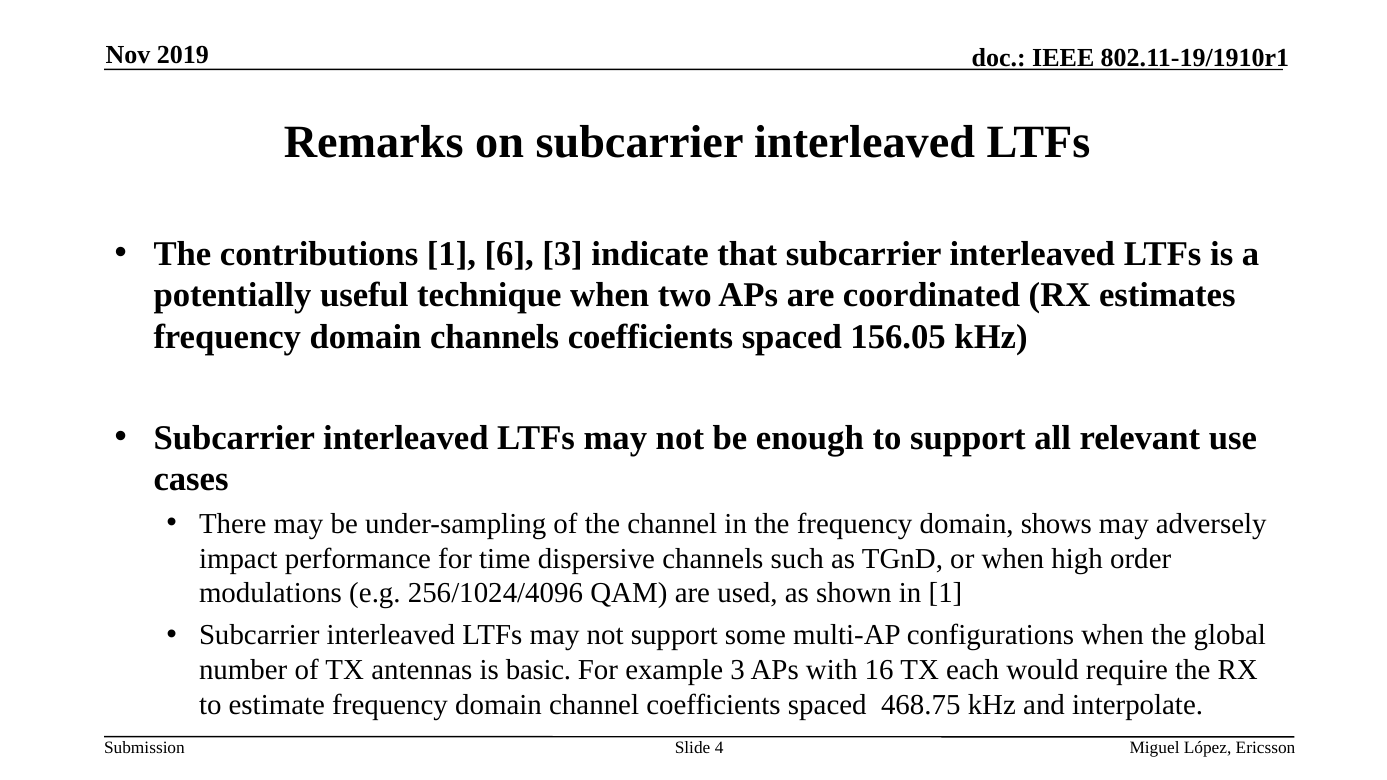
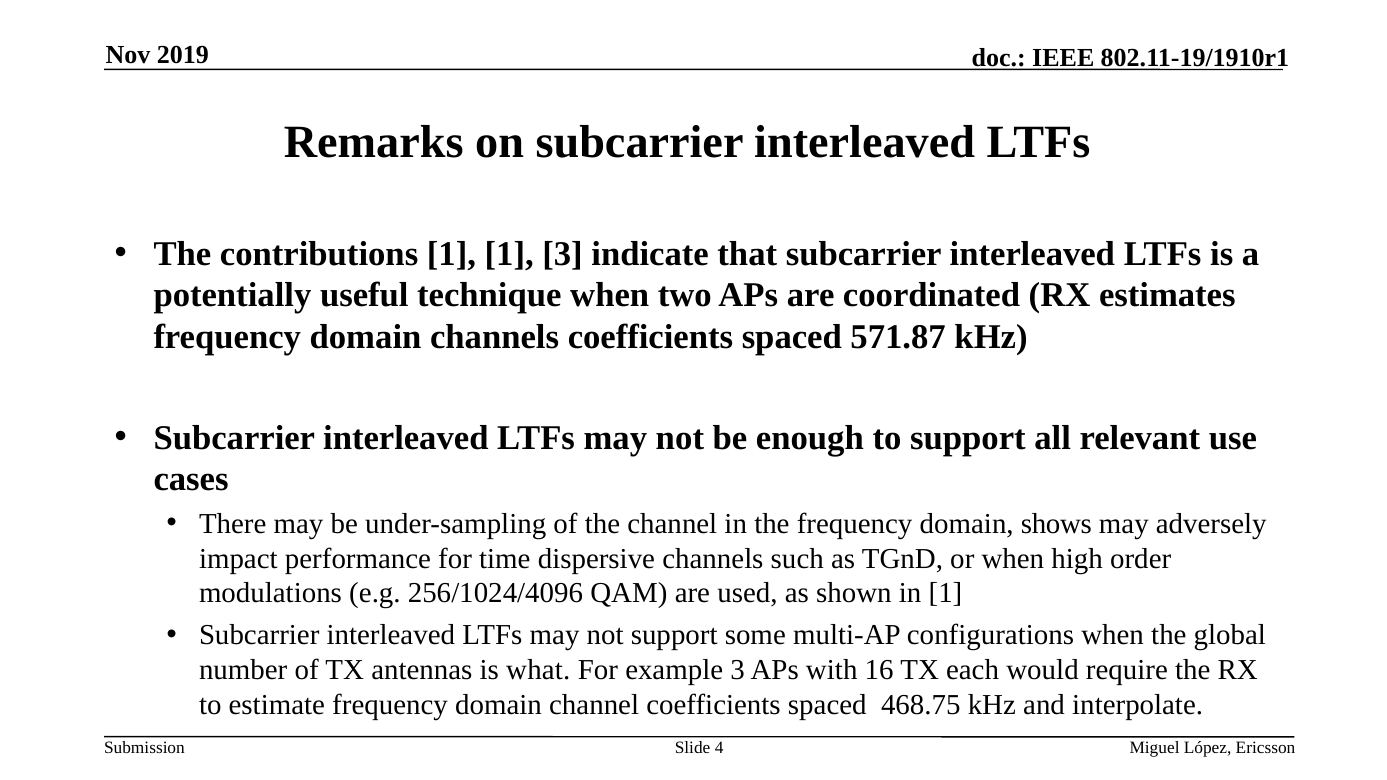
1 6: 6 -> 1 (509, 254)
156.05: 156.05 -> 571.87 (898, 337)
basic: basic -> what (538, 670)
